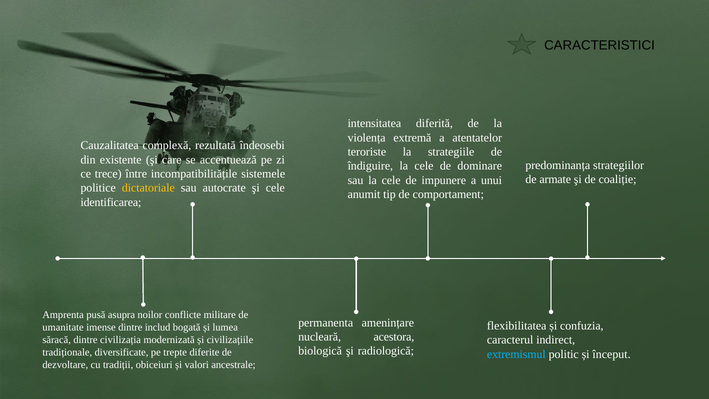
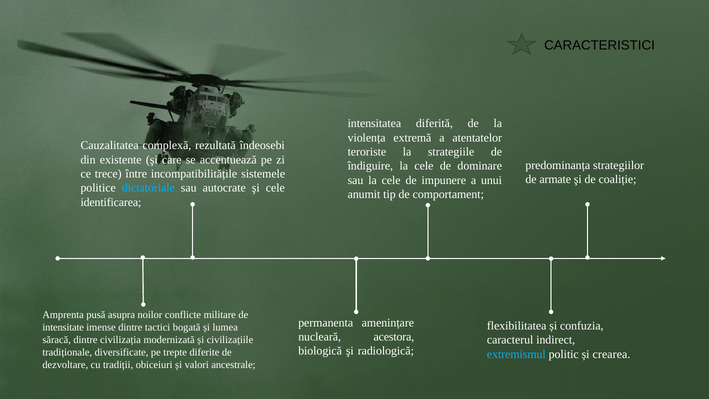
dictatoriale colour: yellow -> light blue (148, 188)
umanitate: umanitate -> intensitate (63, 327)
includ: includ -> tactici (158, 327)
început: început -> crearea (612, 354)
